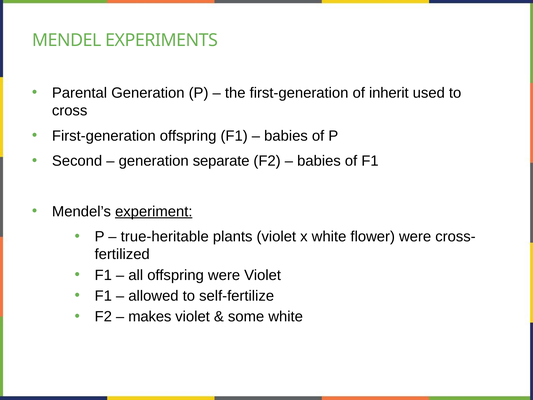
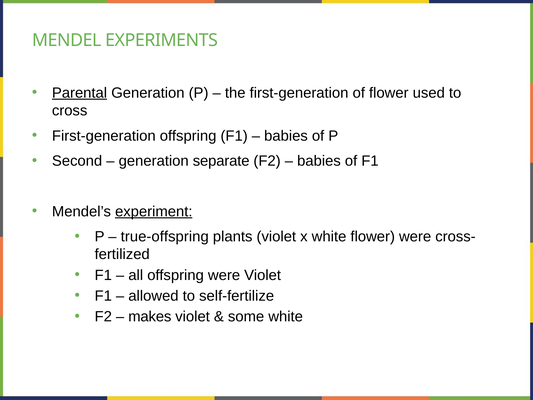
Parental underline: none -> present (80, 93)
of inherit: inherit -> flower (389, 93)
true-heritable: true-heritable -> true-offspring (165, 236)
